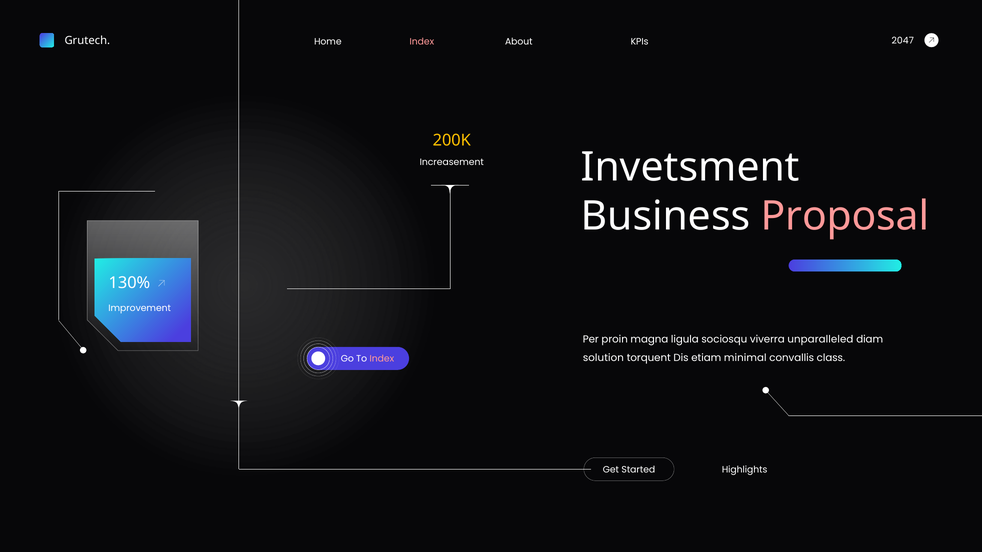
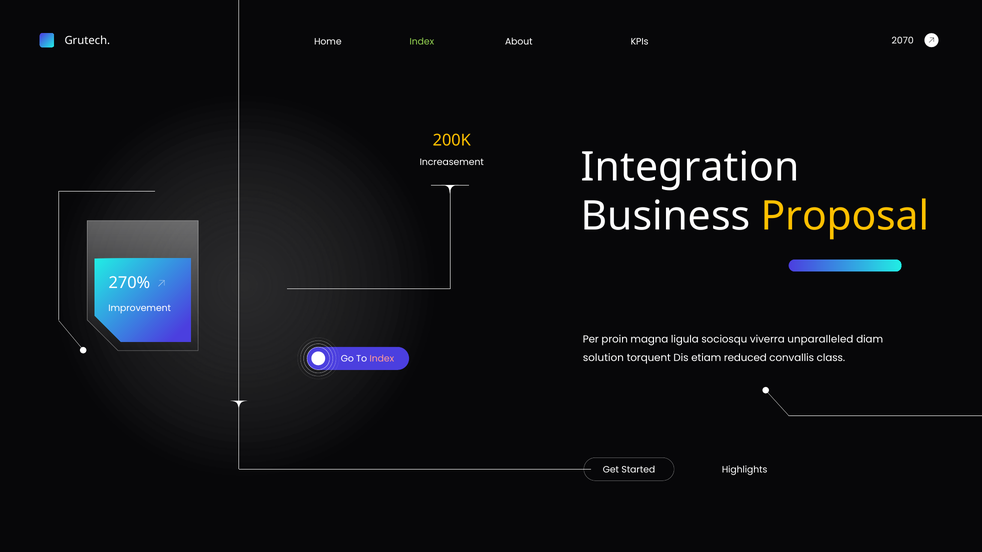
Index colour: pink -> light green (422, 42)
2047: 2047 -> 2070 (903, 41)
Invetsment: Invetsment -> Integration (690, 167)
Proposal colour: pink -> yellow (845, 216)
130%: 130% -> 270% (129, 283)
minimal: minimal -> reduced (745, 358)
